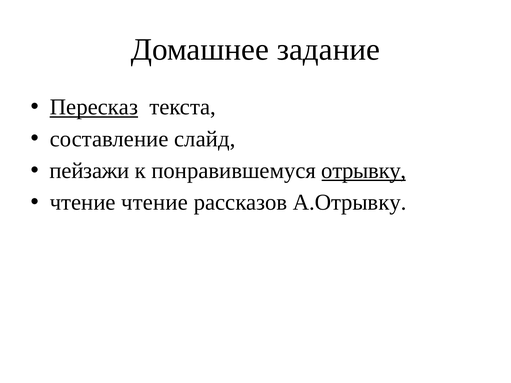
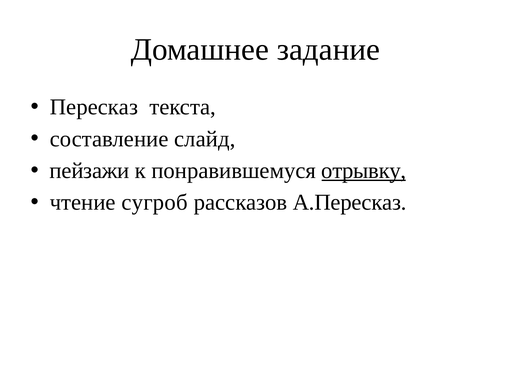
Пересказ underline: present -> none (94, 107)
чтение чтение: чтение -> сугроб (155, 203)
А.Отрывку: А.Отрывку -> А.Пересказ (350, 203)
